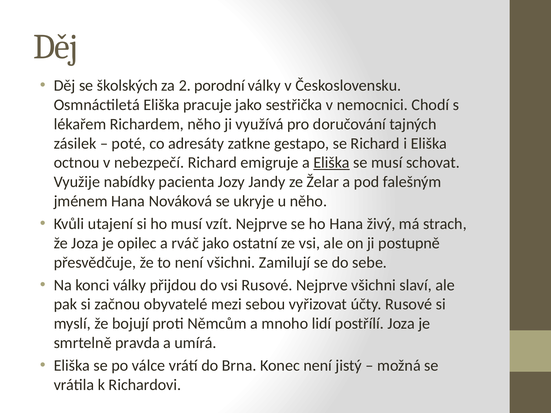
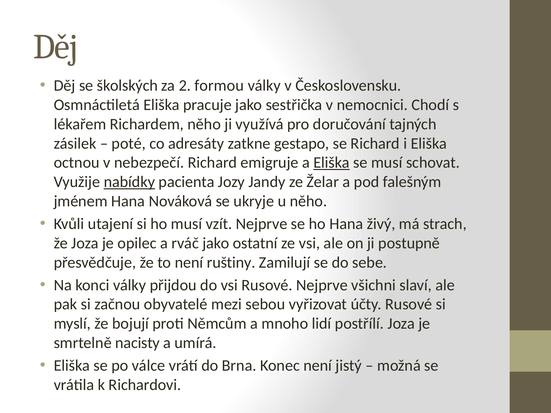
porodní: porodní -> formou (219, 86)
nabídky underline: none -> present (129, 182)
není všichni: všichni -> ruštiny (231, 263)
pravda: pravda -> nacisty (138, 343)
